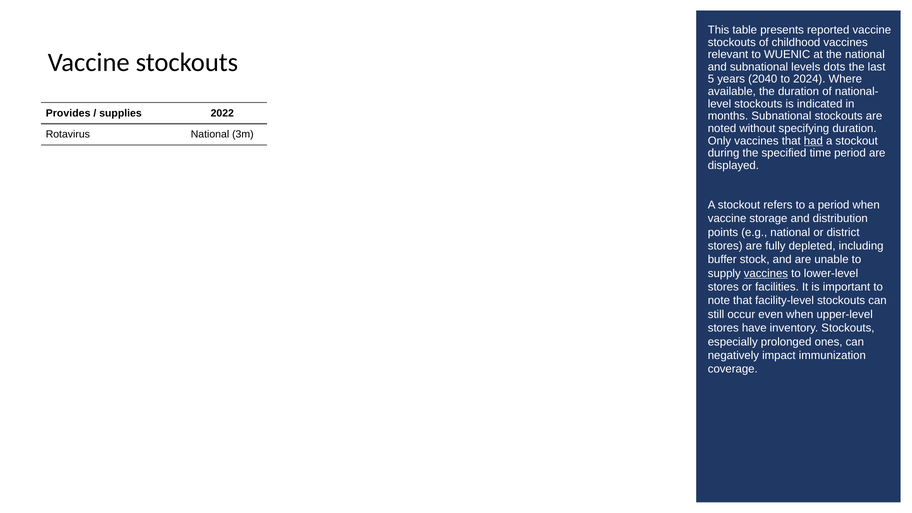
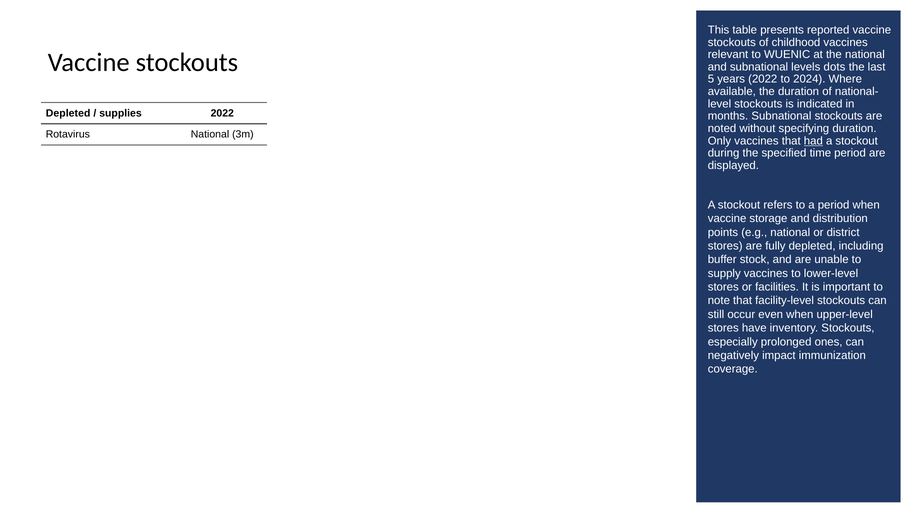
years 2040: 2040 -> 2022 (763, 79)
Provides: Provides -> Depleted (68, 113)
vaccines underline: present -> none (766, 273)
